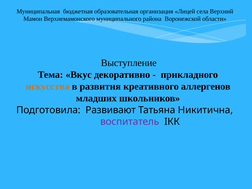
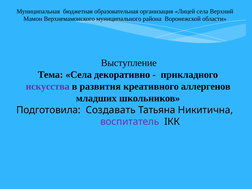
Тема Вкус: Вкус -> Села (79, 75)
искусства colour: orange -> purple (48, 86)
Развивают: Развивают -> Создавать (111, 110)
